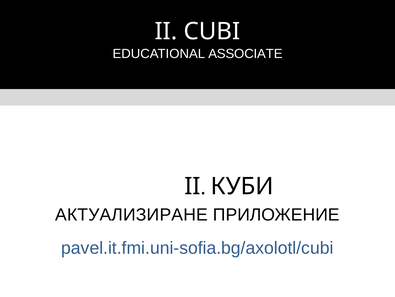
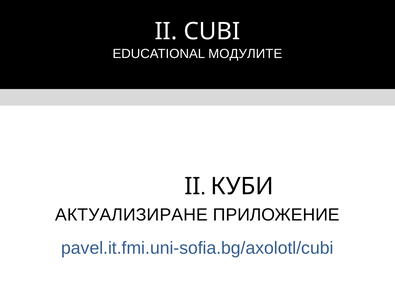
ASSOCIATE: ASSOCIATE -> МОДУЛИТЕ (245, 54)
